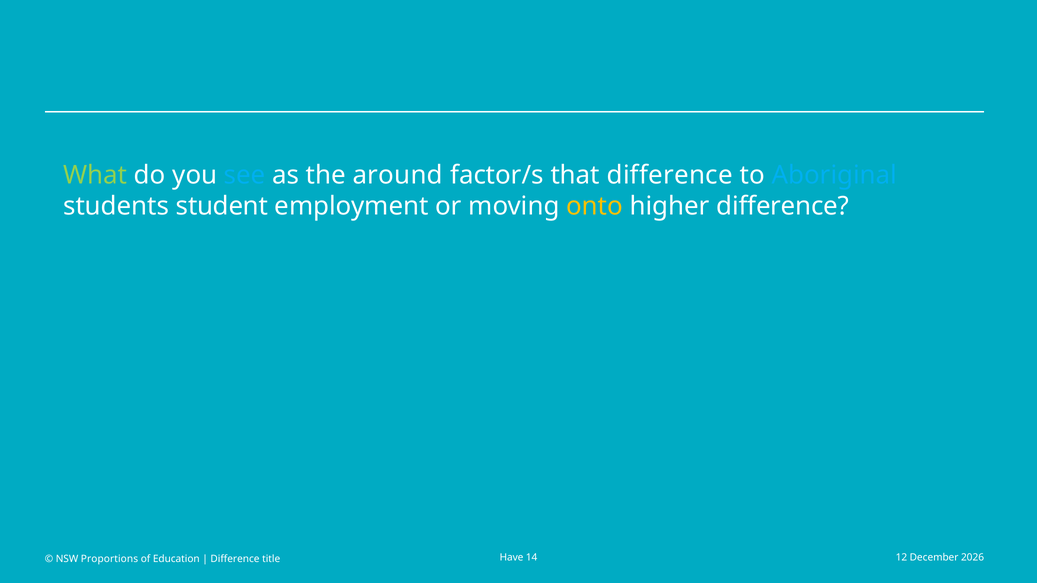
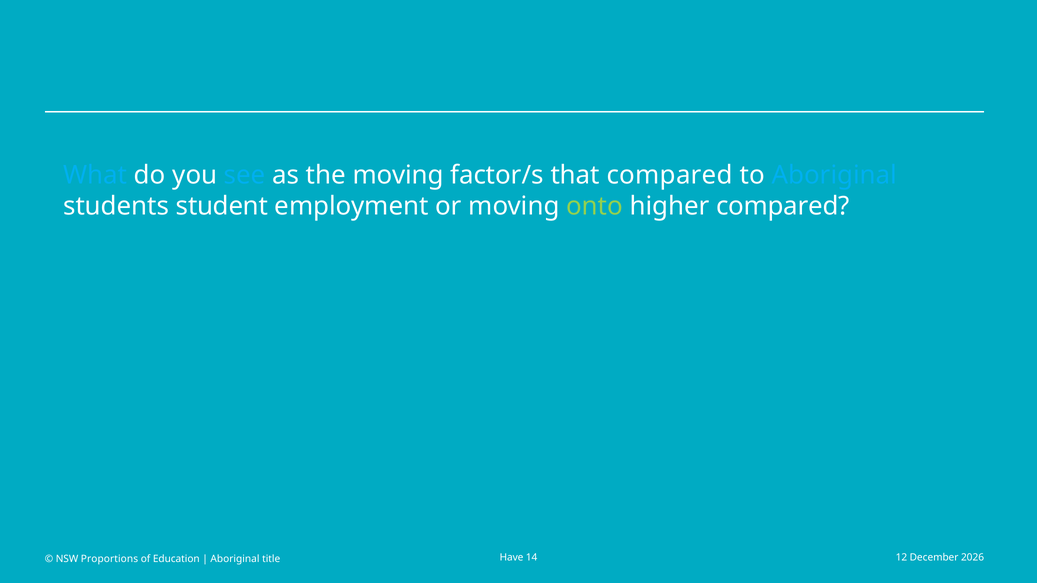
What colour: light green -> light blue (95, 175)
the around: around -> moving (398, 175)
that difference: difference -> compared (670, 175)
onto colour: yellow -> light green (595, 206)
higher difference: difference -> compared (783, 206)
Difference: Difference -> Aboriginal (235, 559)
